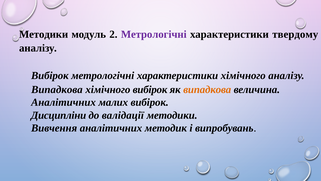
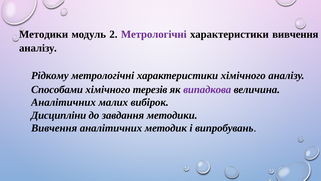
характеристики твердому: твердому -> вивчення (295, 34)
Вибірок: Вибірок -> Рідкому (50, 76)
Випадкова: Випадкова -> Способами (57, 89)
хімічного вибірок: вибірок -> терезів (150, 89)
випадкова colour: orange -> purple (207, 89)
валідації: валідації -> завдання (123, 115)
